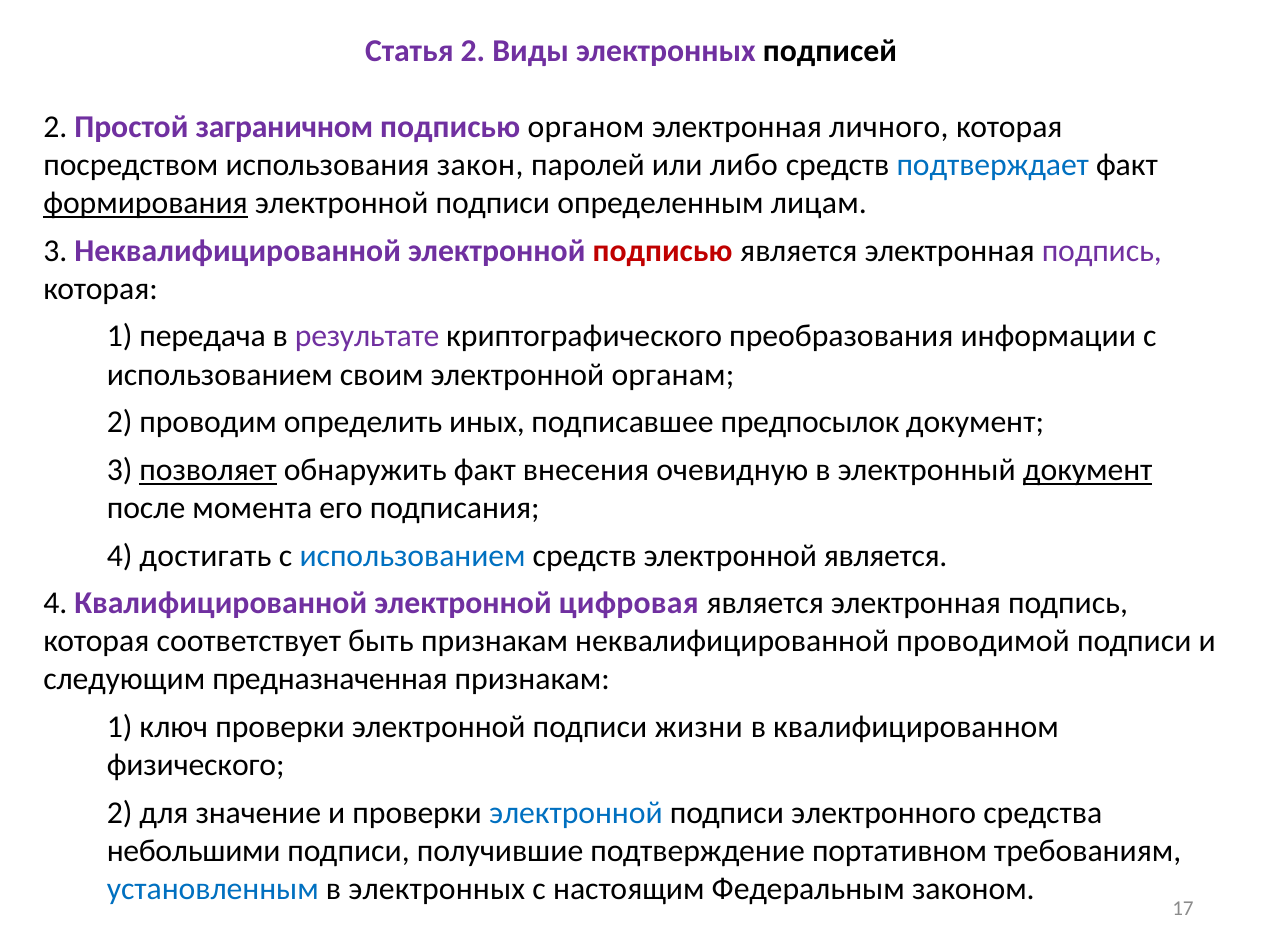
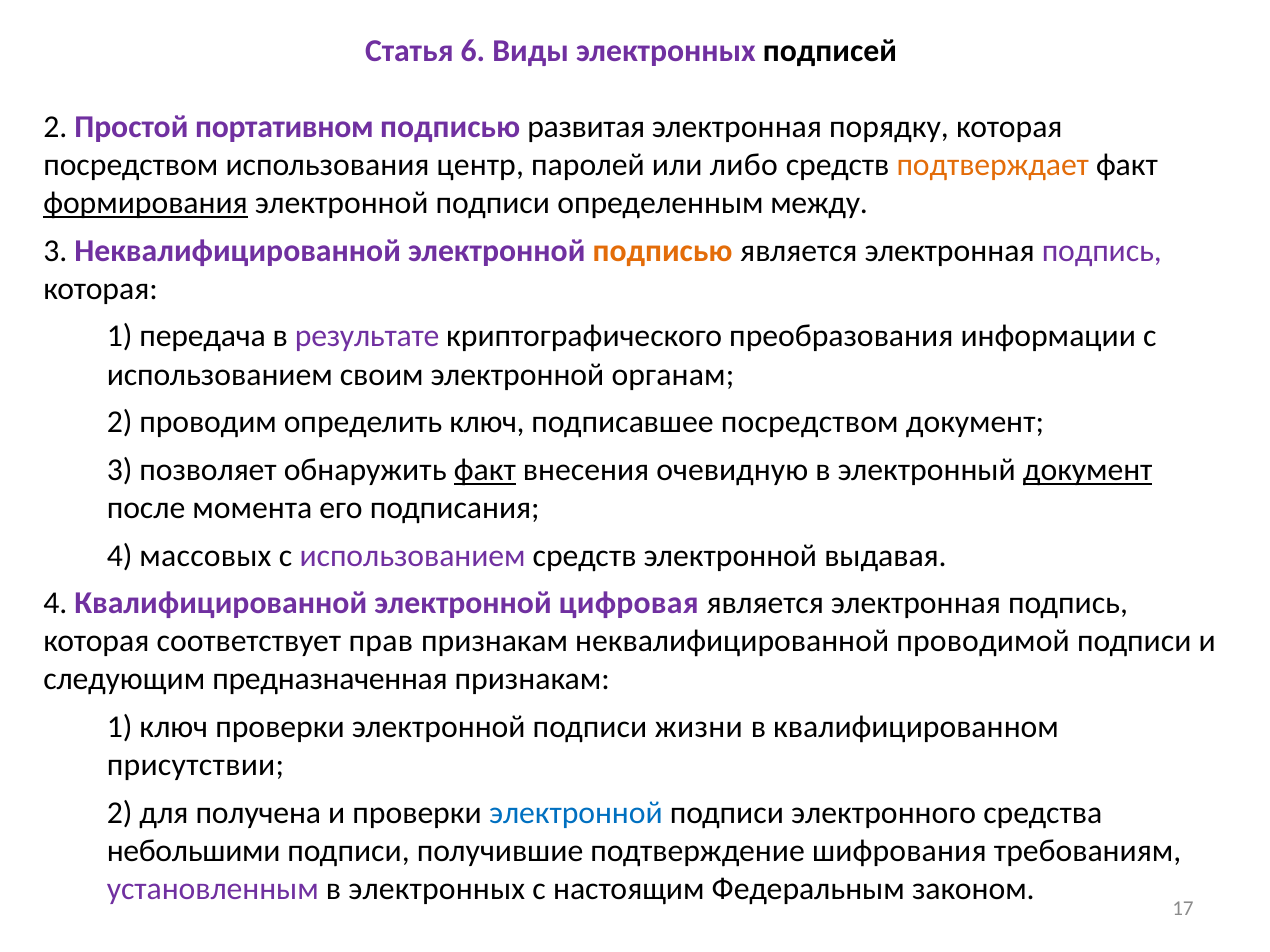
Статья 2: 2 -> 6 (473, 51)
заграничном: заграничном -> портативном (284, 127)
органом: органом -> развитая (586, 127)
личного: личного -> порядку (889, 127)
закон: закон -> центр (480, 165)
подтверждает colour: blue -> orange (993, 165)
лицам: лицам -> между (819, 203)
подписью colour: red -> orange (663, 251)
определить иных: иных -> ключ (487, 422)
подписавшее предпосылок: предпосылок -> посредством (810, 422)
позволяет underline: present -> none (208, 470)
факт underline: none -> present (485, 470)
достигать: достигать -> массовых (205, 556)
использованием colour: blue -> purple (413, 556)
электронной является: является -> выдавая (886, 556)
быть: быть -> прав (381, 642)
физического: физического -> присутствии (195, 766)
значение: значение -> получена (258, 813)
портативном: портативном -> шифрования (899, 851)
установленным colour: blue -> purple (213, 890)
